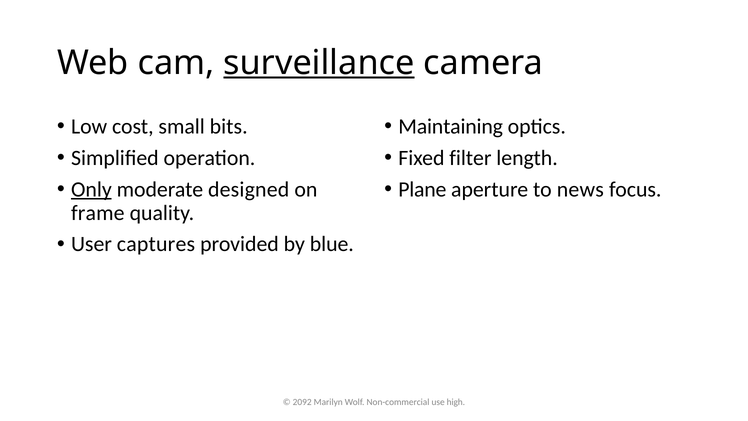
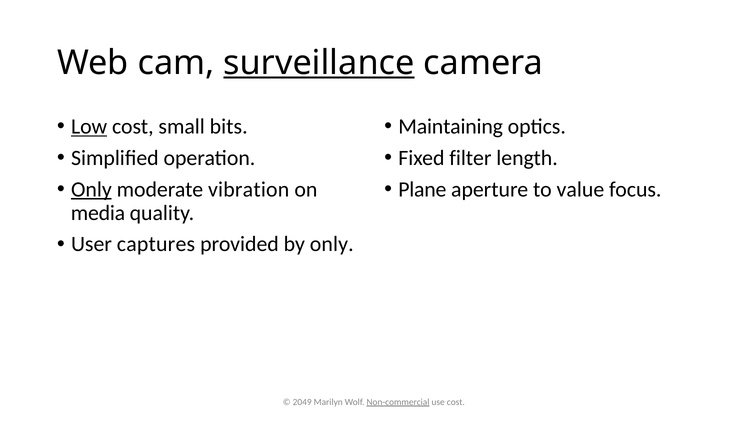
Low underline: none -> present (89, 126)
designed: designed -> vibration (249, 189)
news: news -> value (580, 189)
frame: frame -> media (98, 213)
by blue: blue -> only (332, 244)
2092: 2092 -> 2049 (302, 402)
Non-commercial underline: none -> present (398, 402)
use high: high -> cost (456, 402)
